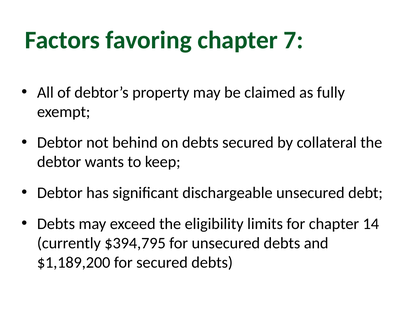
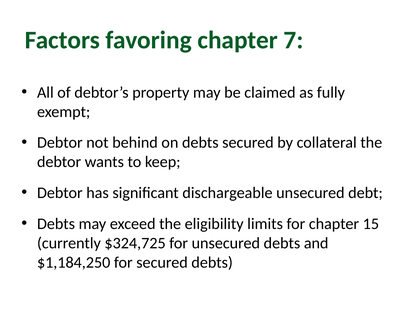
14: 14 -> 15 (371, 224)
$394,795: $394,795 -> $324,725 (135, 243)
$1,189,200: $1,189,200 -> $1,184,250 (74, 263)
